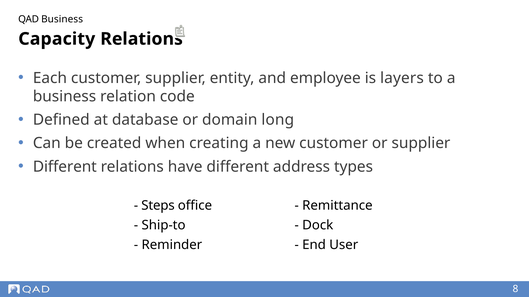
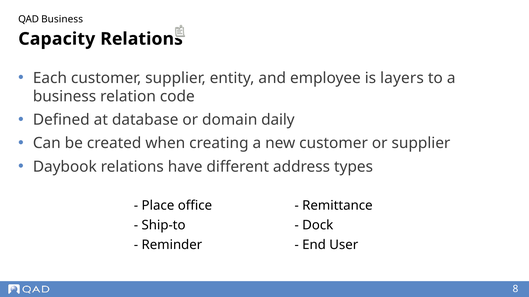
long: long -> daily (278, 120)
Different: Different -> Daybook (65, 167)
Steps: Steps -> Place (158, 206)
